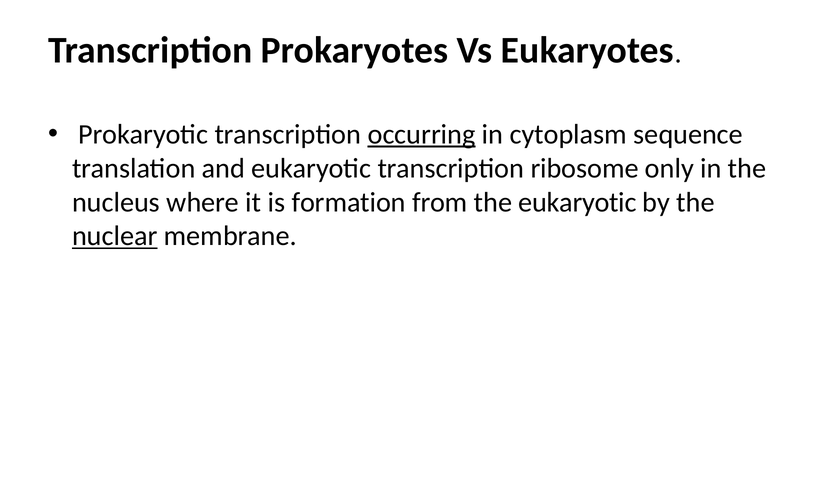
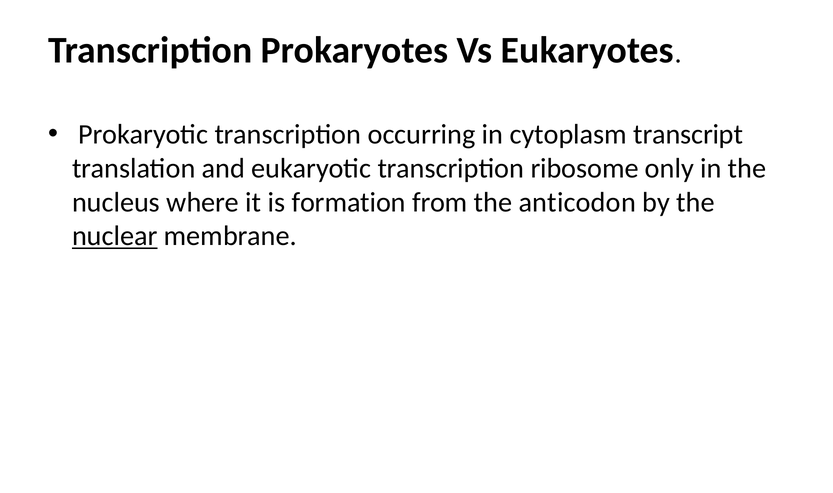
occurring underline: present -> none (422, 135)
sequence: sequence -> transcript (688, 135)
the eukaryotic: eukaryotic -> anticodon (577, 202)
